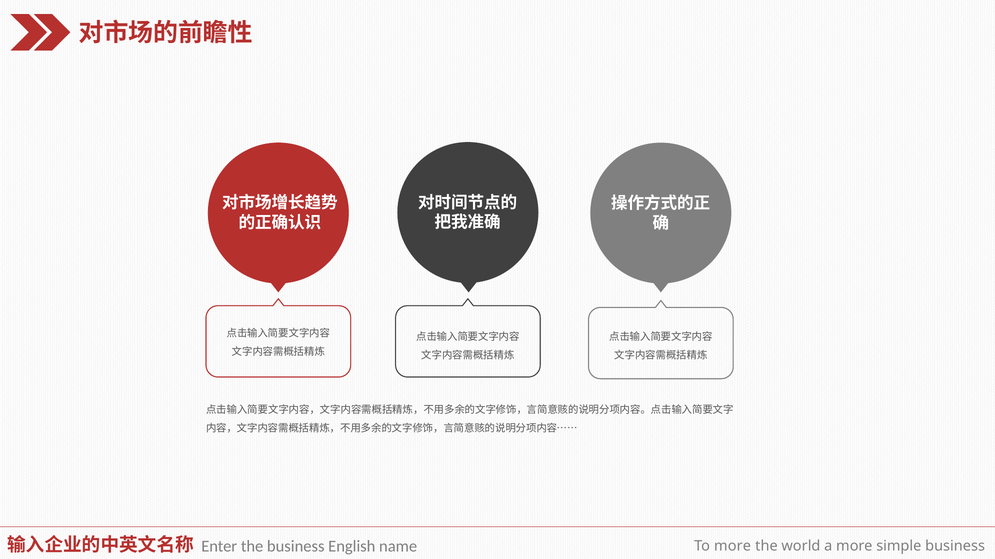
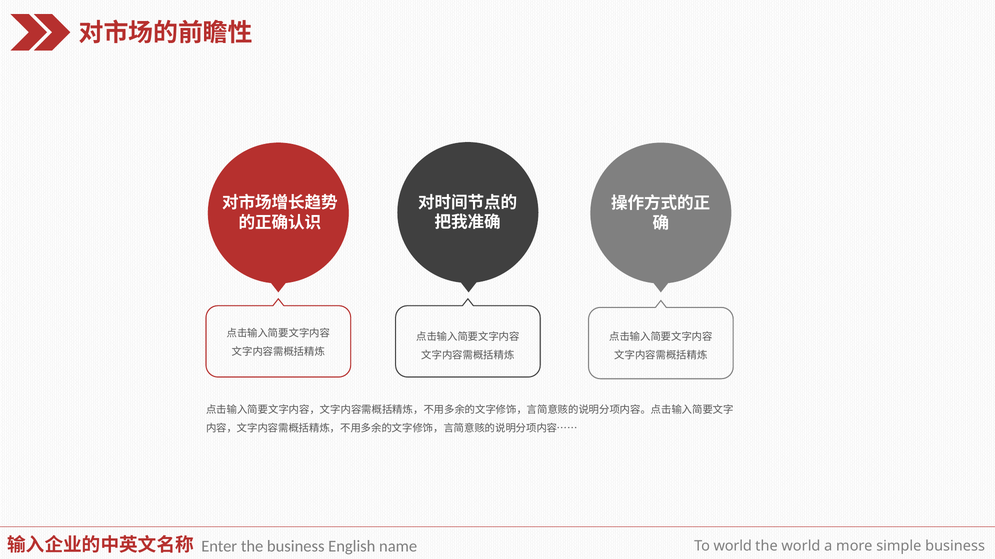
To more: more -> world (733, 547)
